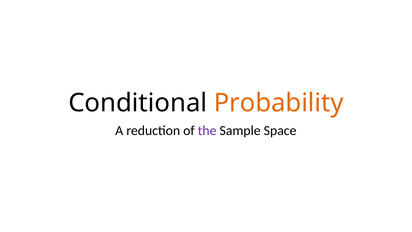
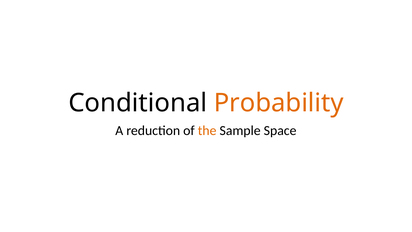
the colour: purple -> orange (207, 131)
